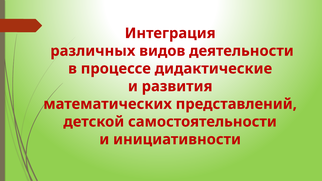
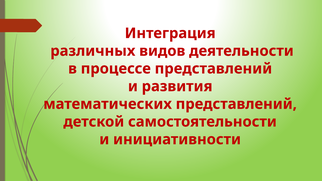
процессе дидактические: дидактические -> представлений (213, 69)
